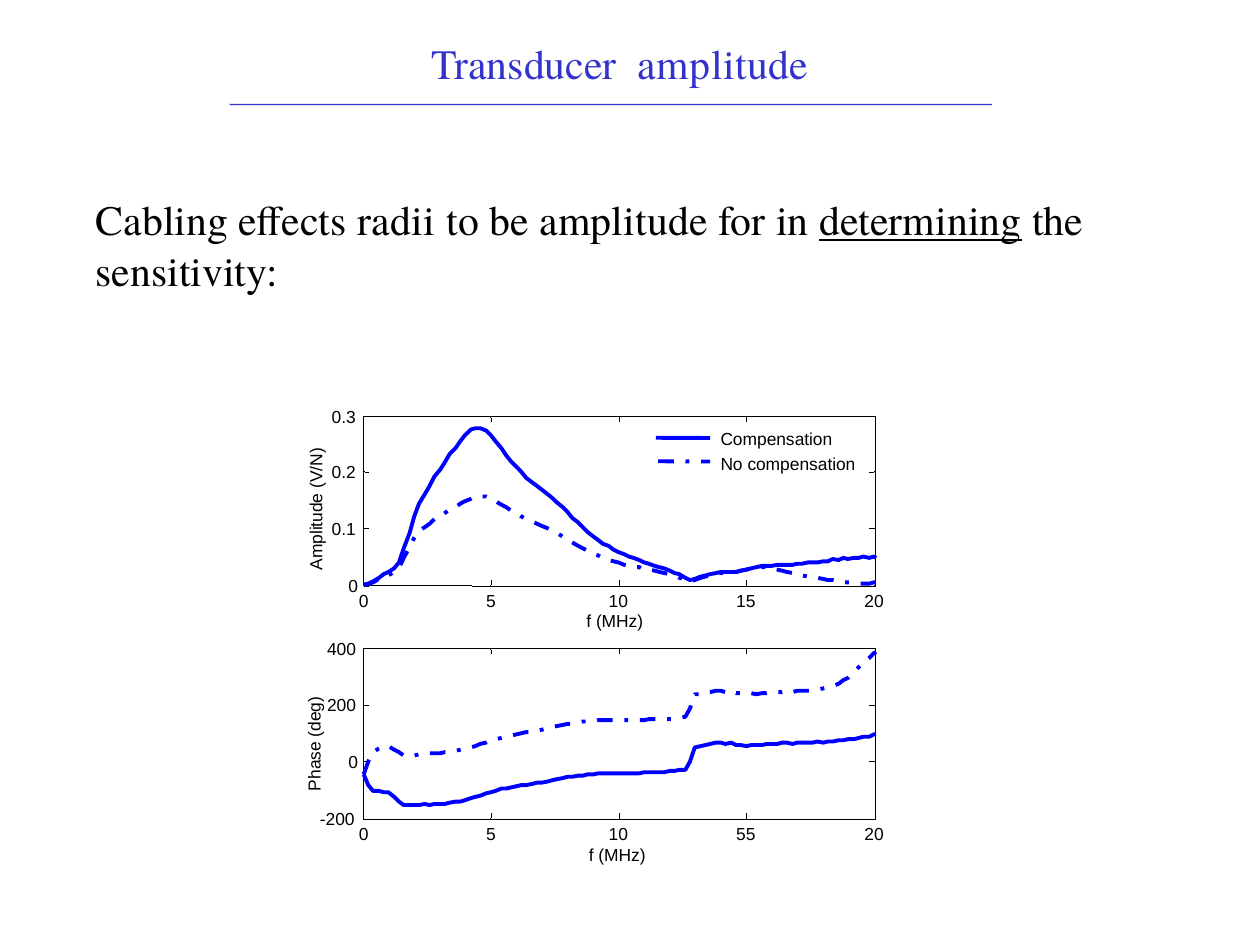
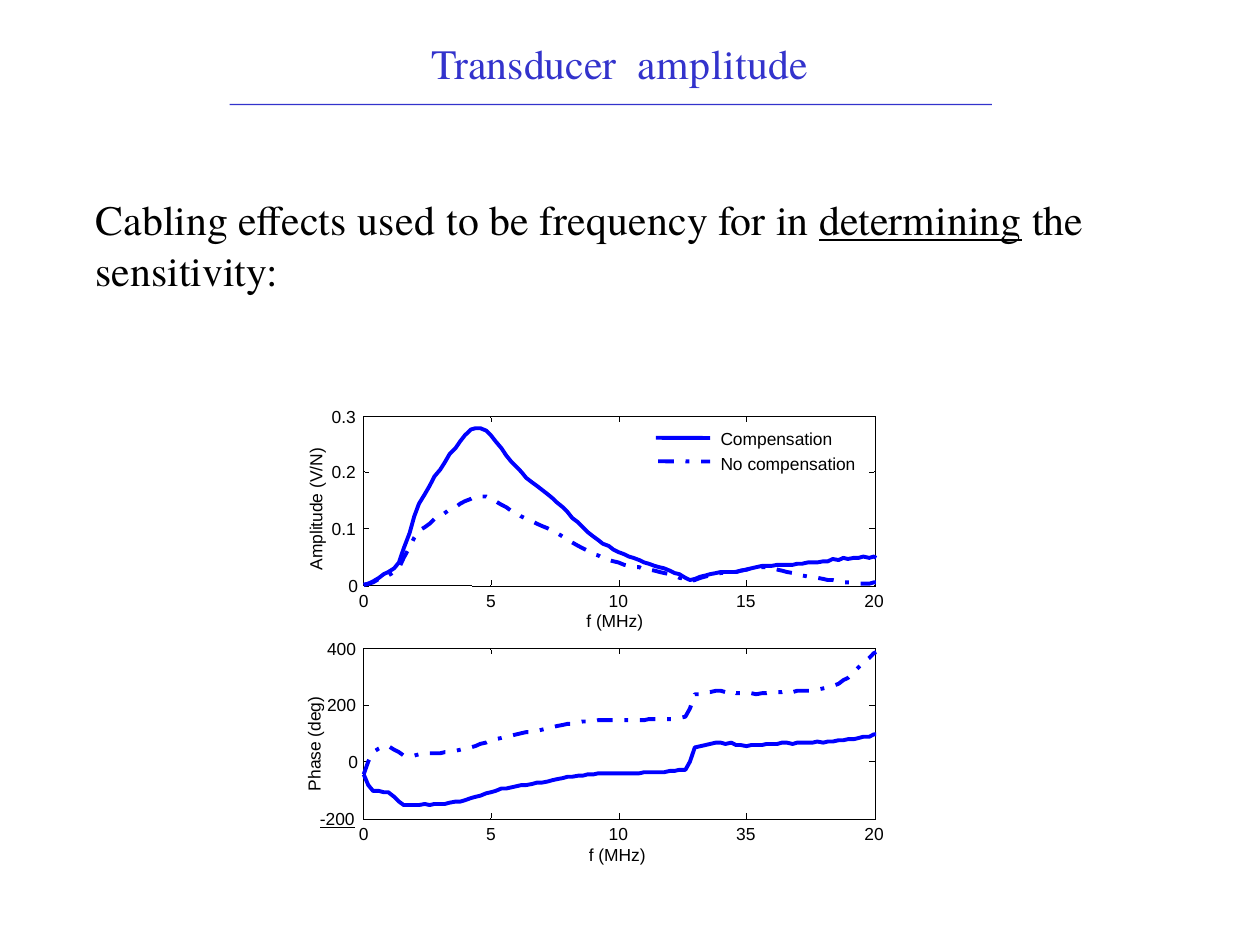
radii: radii -> used (396, 222)
be amplitude: amplitude -> frequency (624, 222)
-200 underline: none -> present (337, 820)
55: 55 -> 35 (746, 834)
